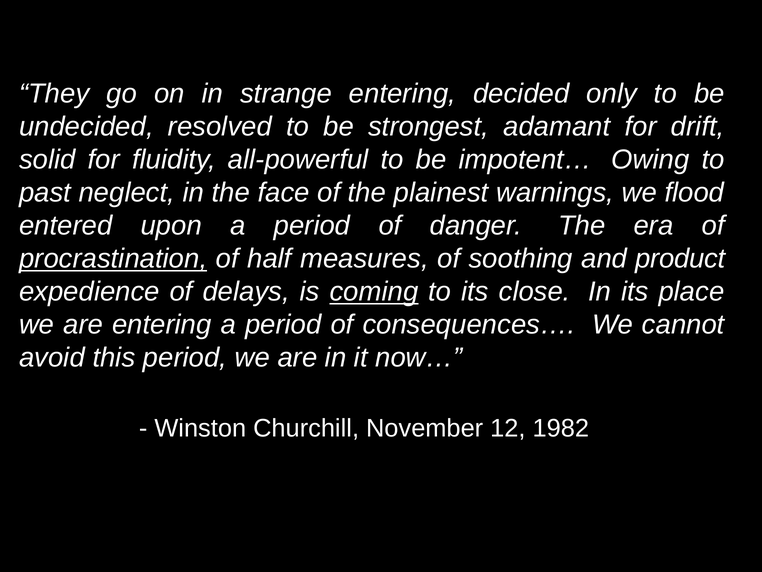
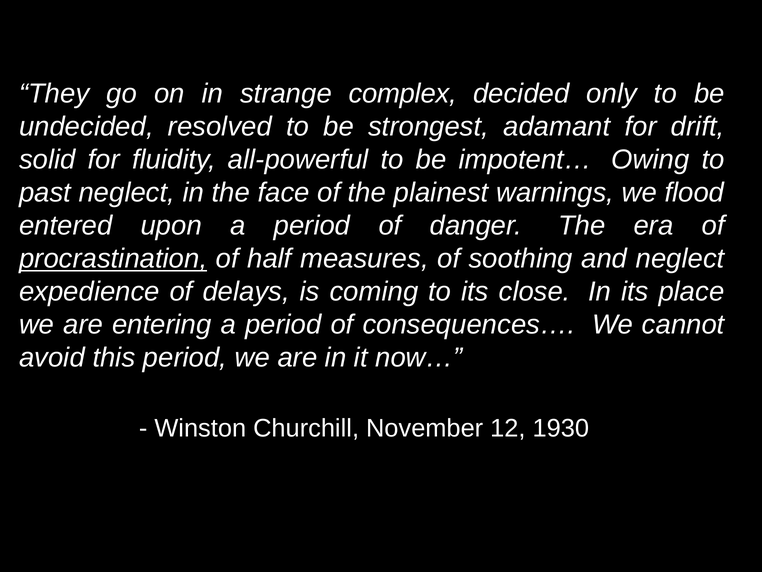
strange entering: entering -> complex (403, 94)
and product: product -> neglect (680, 259)
coming underline: present -> none (374, 292)
1982: 1982 -> 1930 (561, 428)
